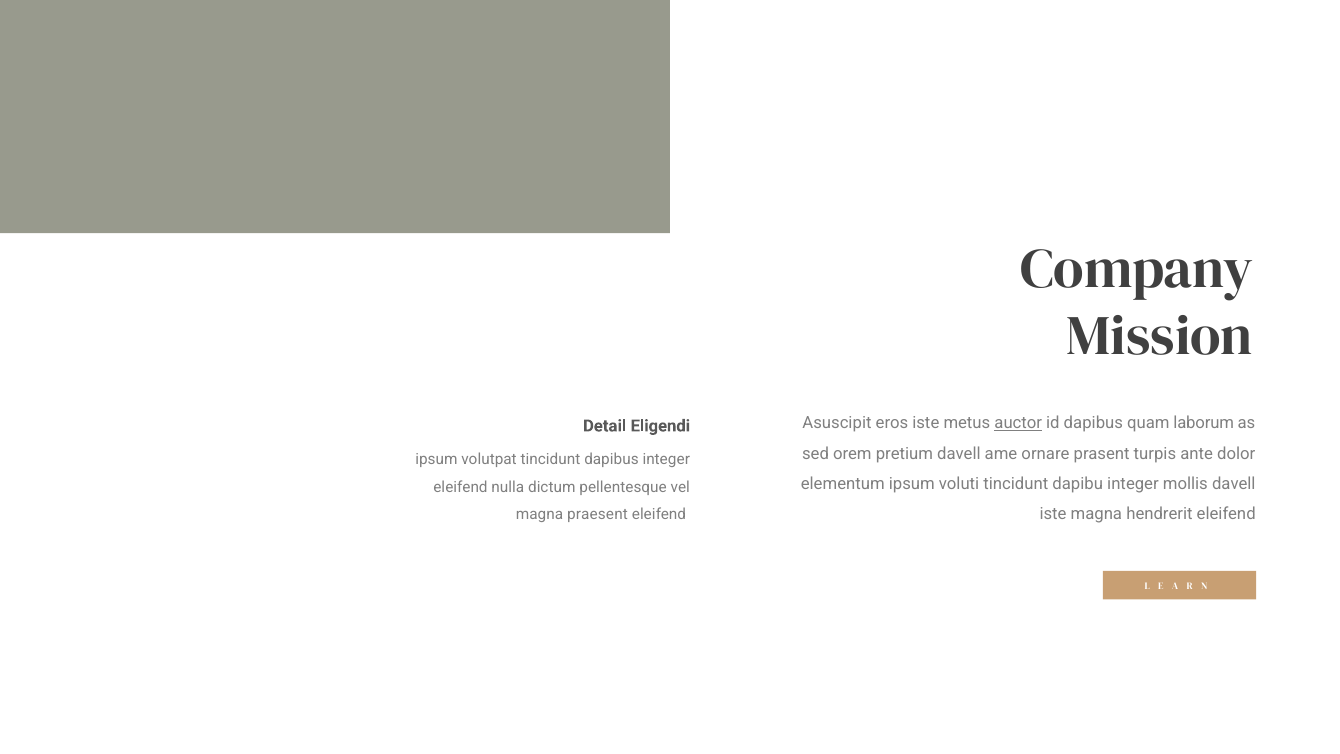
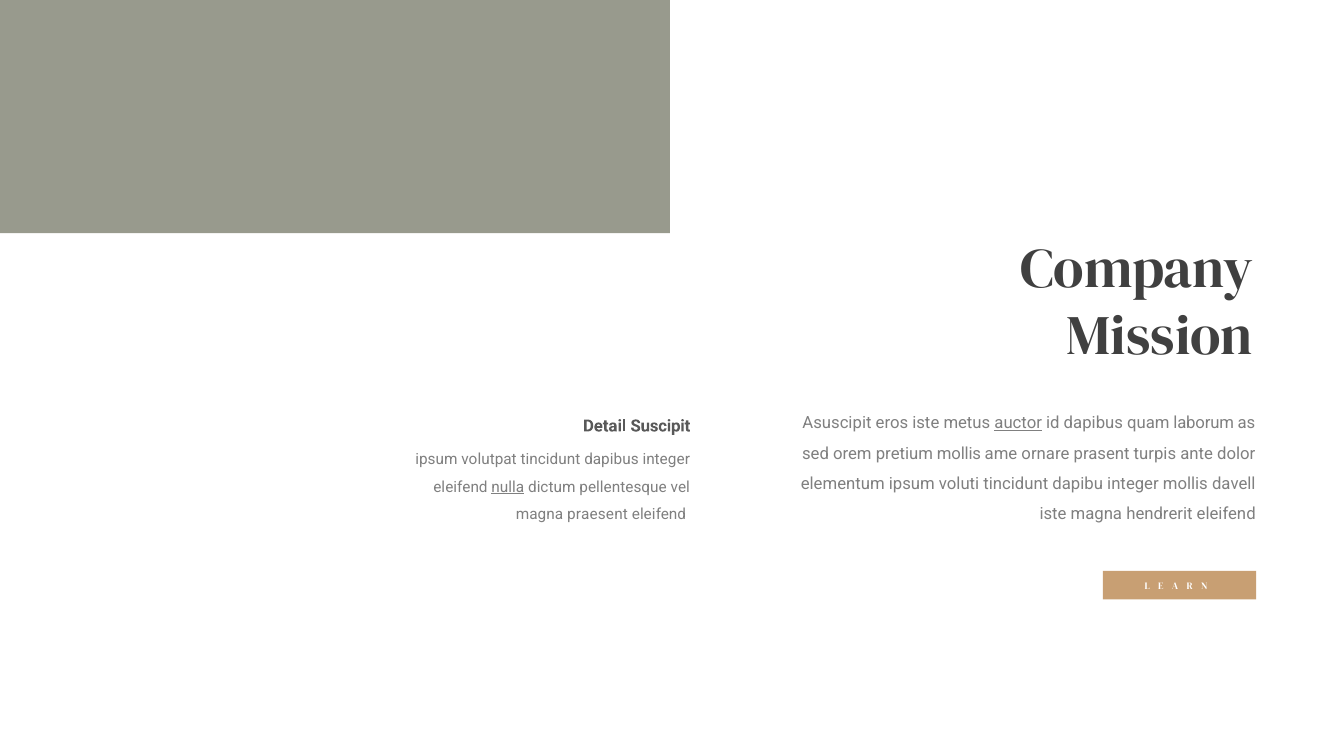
Eligendi: Eligendi -> Suscipit (660, 426)
pretium davell: davell -> mollis (959, 453)
nulla underline: none -> present (508, 487)
